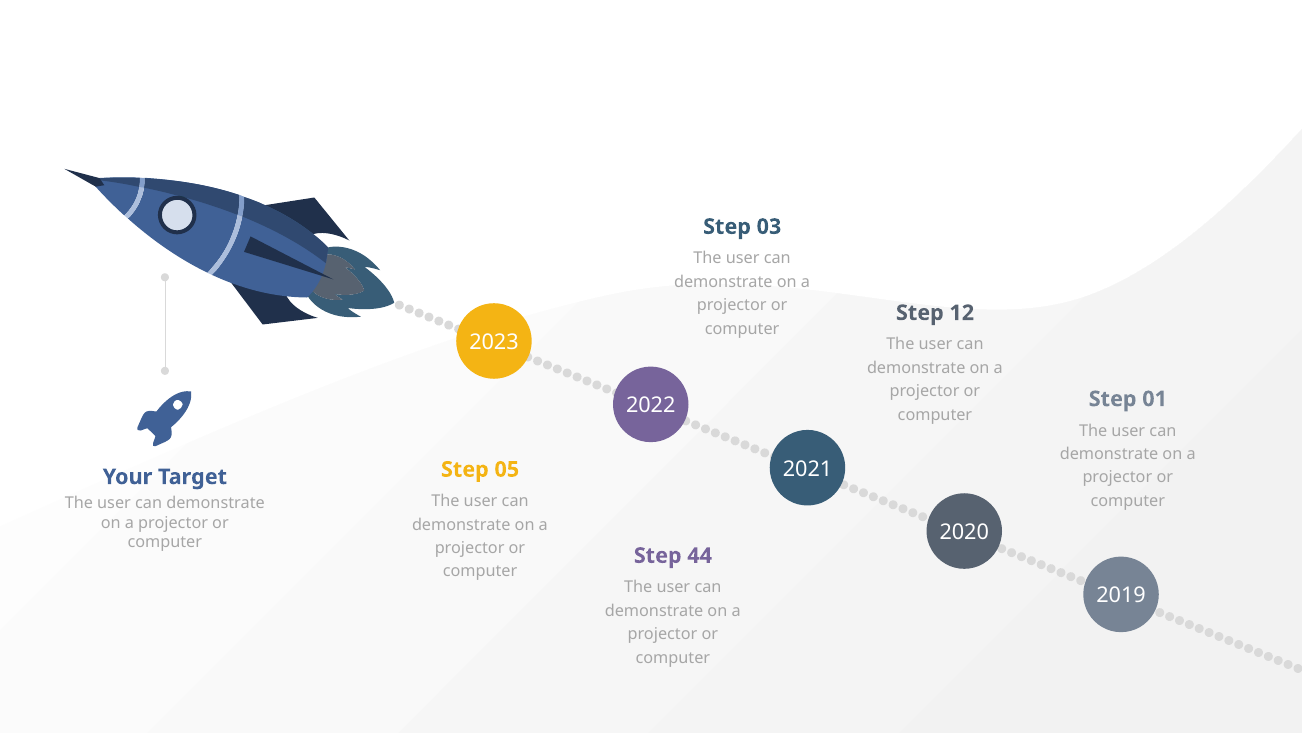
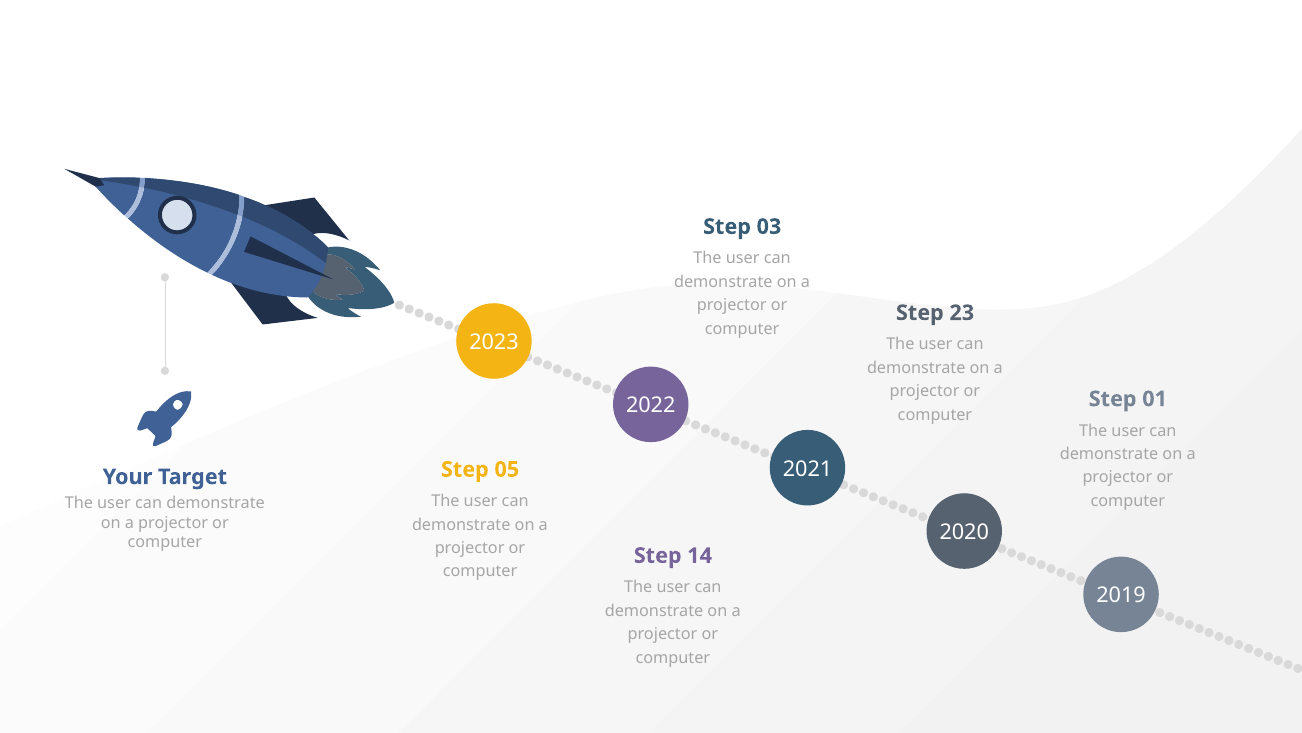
12: 12 -> 23 (962, 313)
44: 44 -> 14 (700, 555)
